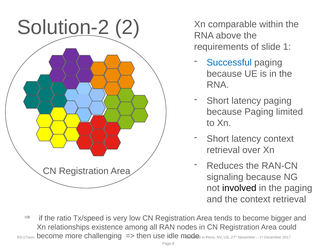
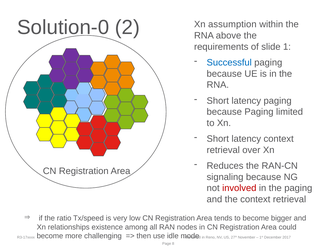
Solution-2: Solution-2 -> Solution-0 (63, 27)
comparable: comparable -> assumption (232, 24)
involved colour: black -> red (239, 188)
